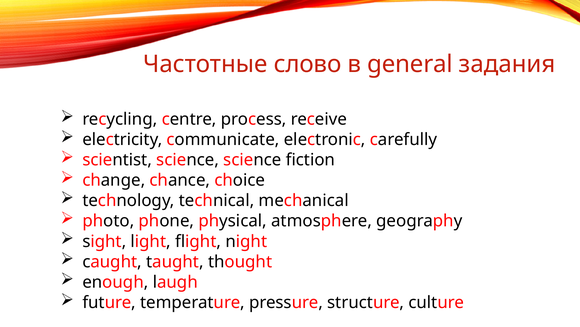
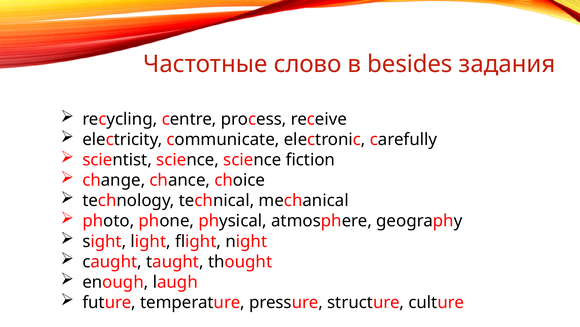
general: general -> besides (410, 64)
